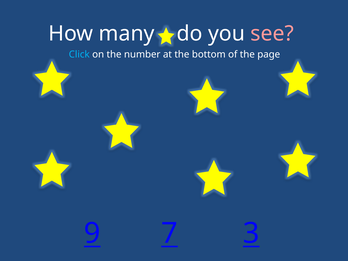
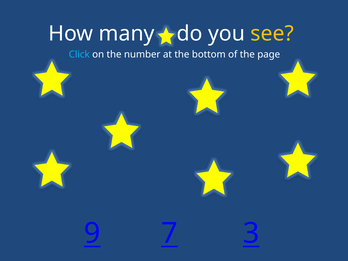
see colour: pink -> yellow (272, 34)
